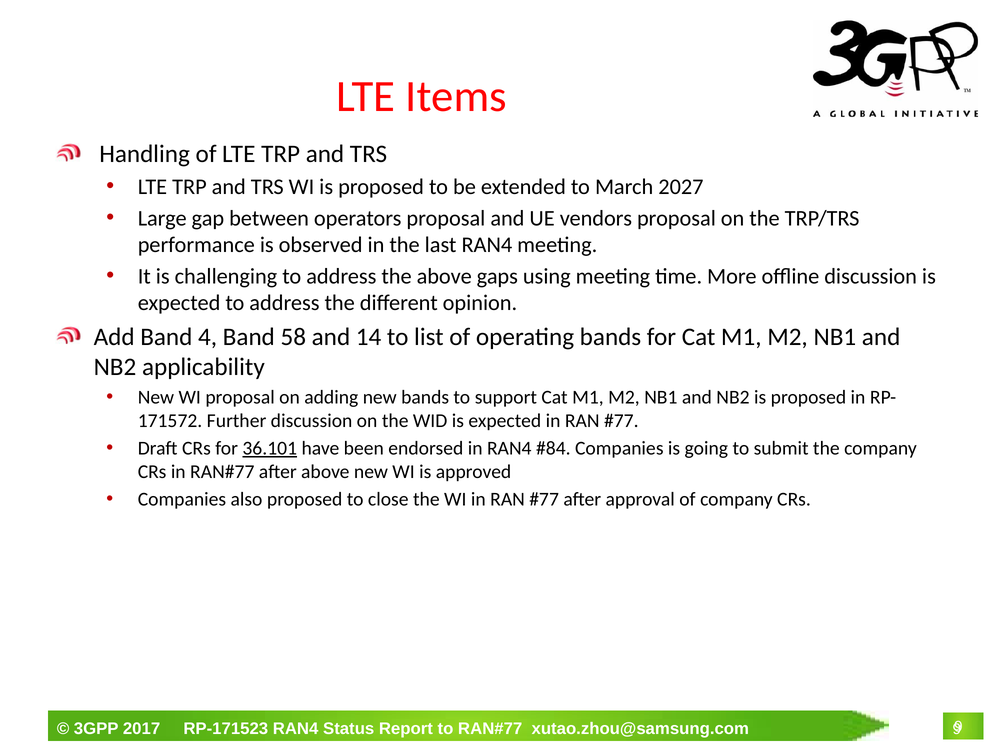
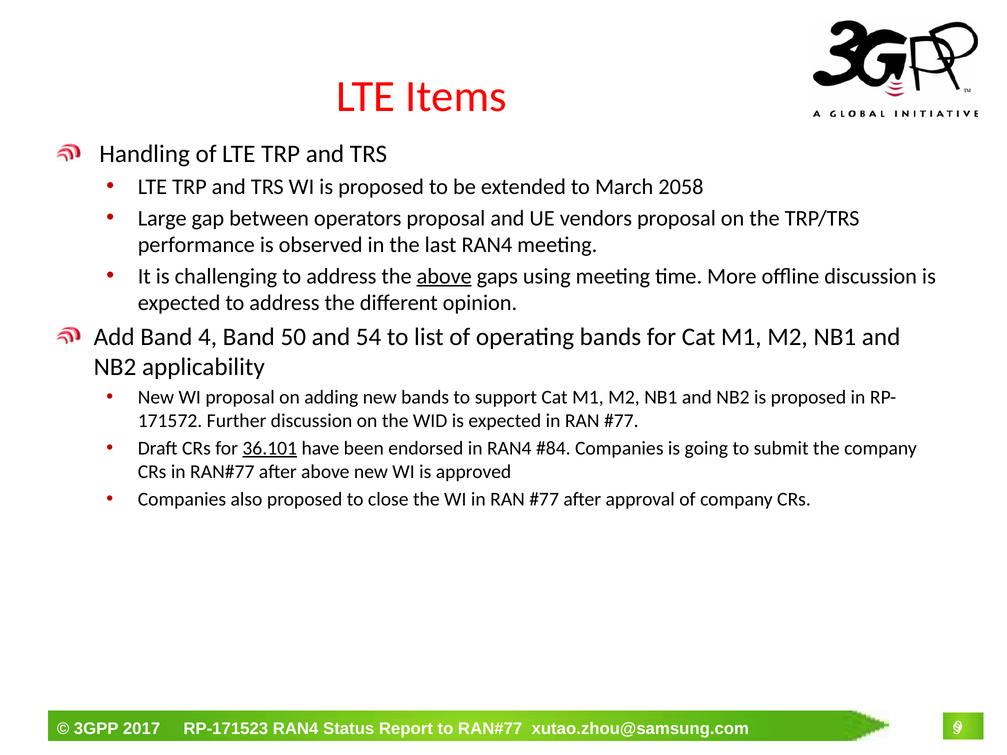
2027: 2027 -> 2058 (681, 187)
above underline: none -> present (444, 276)
58: 58 -> 50 (293, 337)
14: 14 -> 54 (369, 337)
